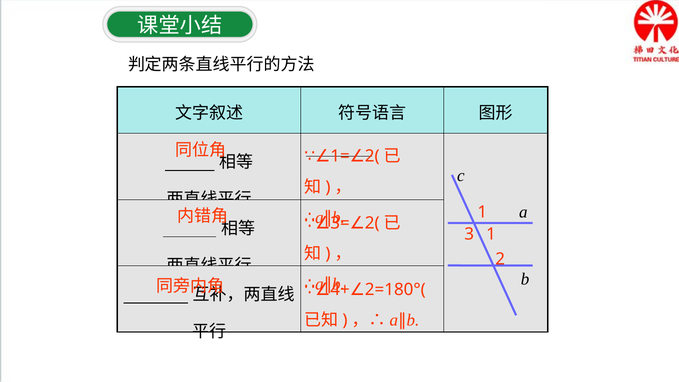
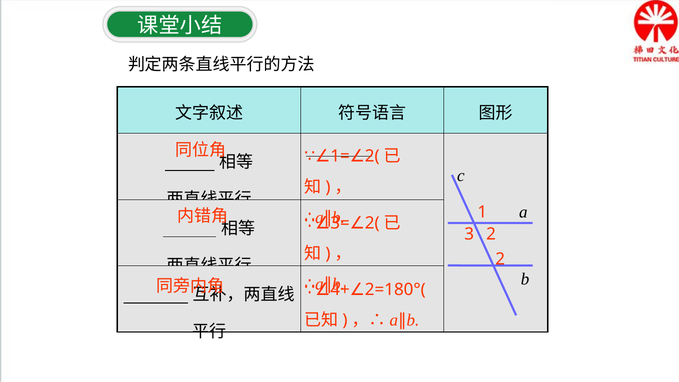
3 1: 1 -> 2 (491, 234)
